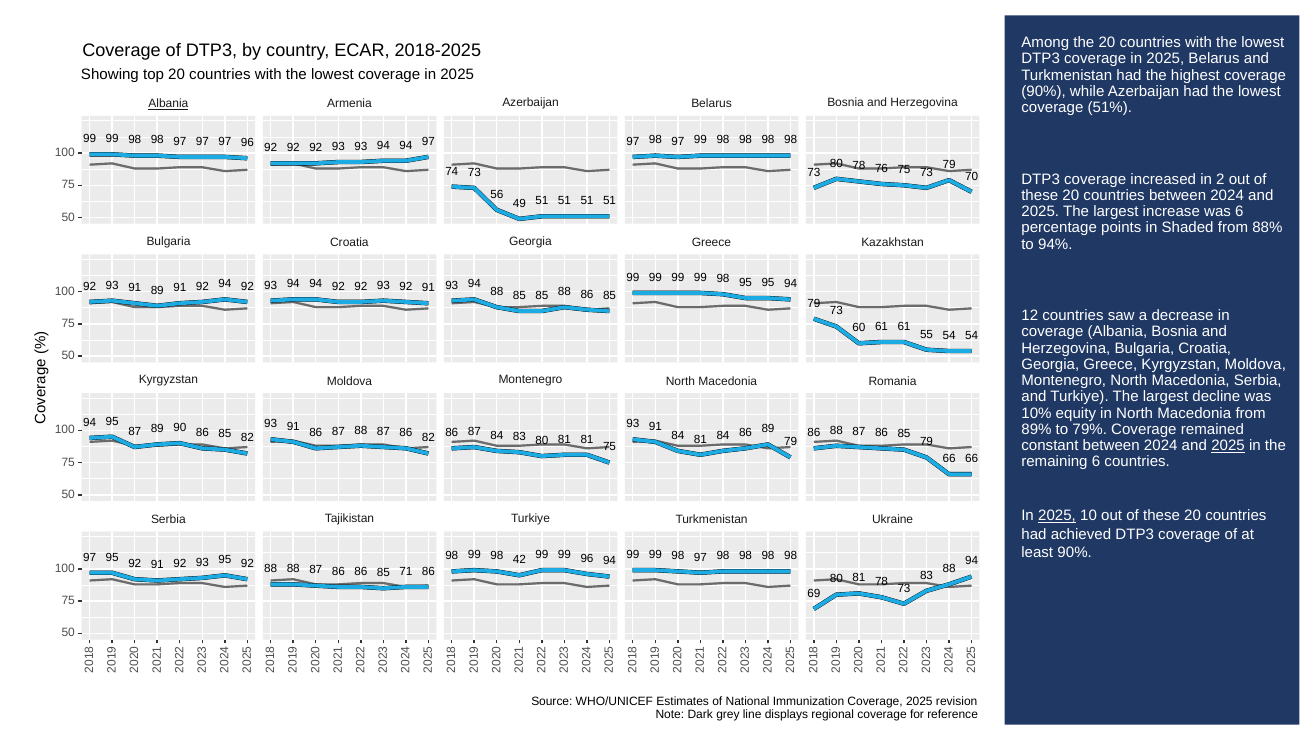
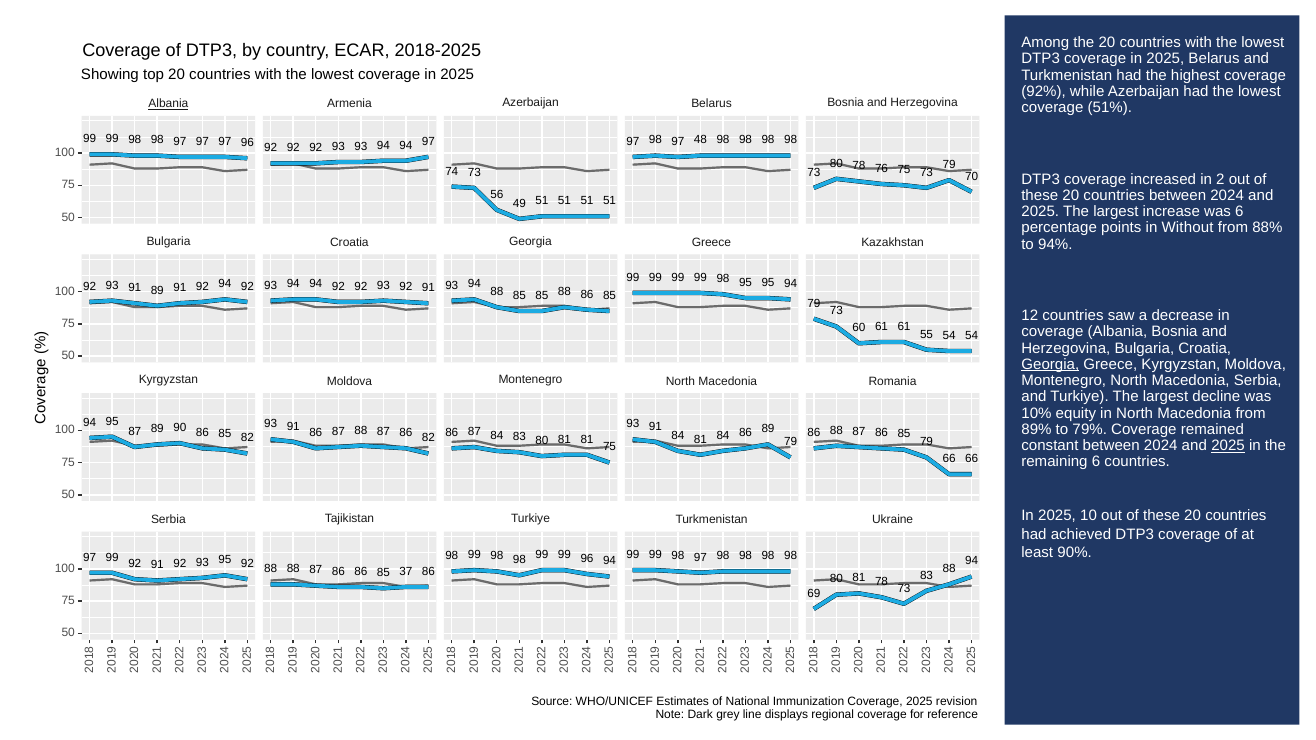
90%: 90% -> 92% (1044, 91)
97 99: 99 -> 48 (700, 140)
Shaded: Shaded -> Without (1188, 228)
Georgia underline: none -> present (1050, 364)
2025 underline: present -> none (1057, 516)
98 99 98 42: 42 -> 98 (519, 560)
97 95: 95 -> 99 (112, 557)
71: 71 -> 37 (406, 572)
